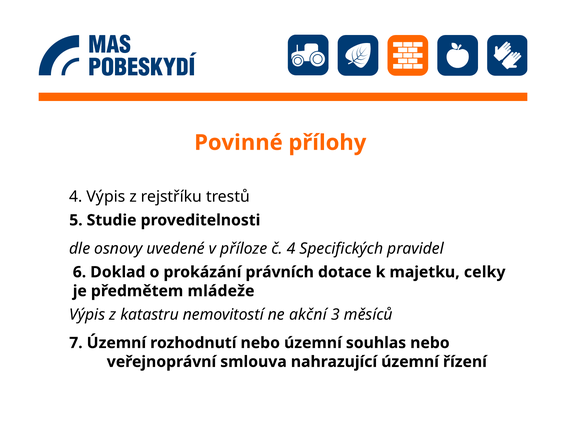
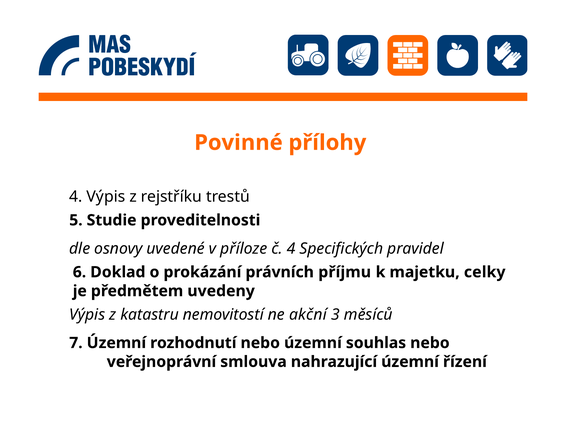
dotace: dotace -> příjmu (345, 272)
mládeže: mládeže -> uvedeny (221, 291)
